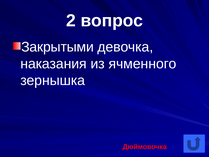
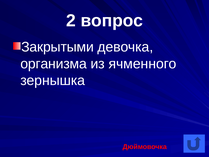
наказания: наказания -> организма (54, 64)
